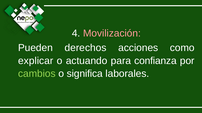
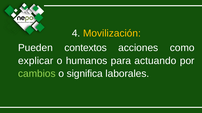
Movilización colour: pink -> yellow (112, 33)
derechos: derechos -> contextos (86, 48)
actuando: actuando -> humanos (87, 61)
confianza: confianza -> actuando (155, 61)
